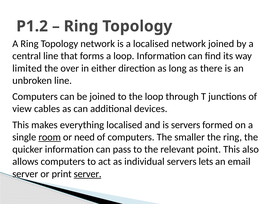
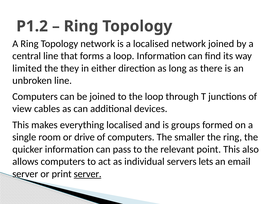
over: over -> they (70, 68)
is servers: servers -> groups (186, 125)
room underline: present -> none (50, 137)
need: need -> drive (84, 137)
